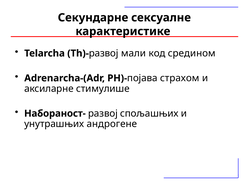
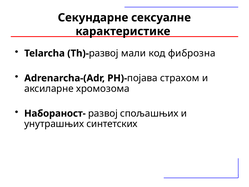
средином: средином -> фиброзна (192, 53)
стимулише: стимулише -> хромoзoмa (103, 89)
андрогене: андрогене -> синтетских (112, 124)
